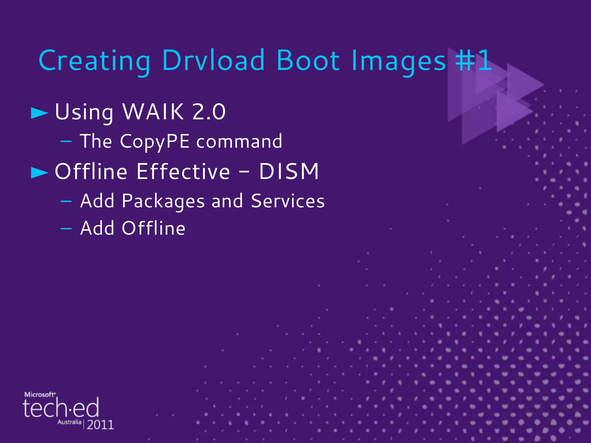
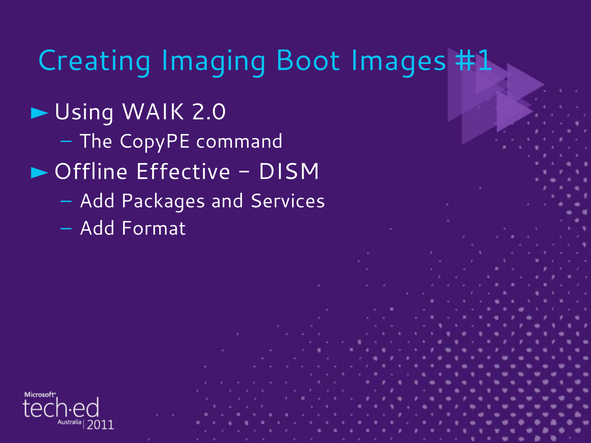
Drvload: Drvload -> Imaging (213, 60)
Offline: Offline -> Format (153, 229)
